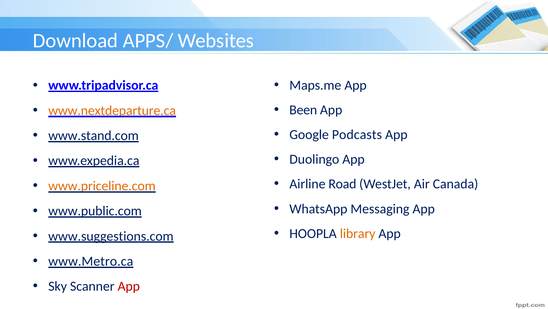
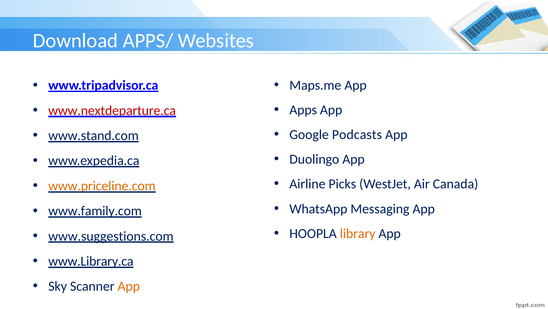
Been: Been -> Apps (303, 110)
www.nextdeparture.ca colour: orange -> red (112, 110)
Road: Road -> Picks (342, 184)
www.public.com: www.public.com -> www.family.com (95, 211)
www.Metro.ca: www.Metro.ca -> www.Library.ca (91, 261)
App colour: red -> orange (129, 286)
